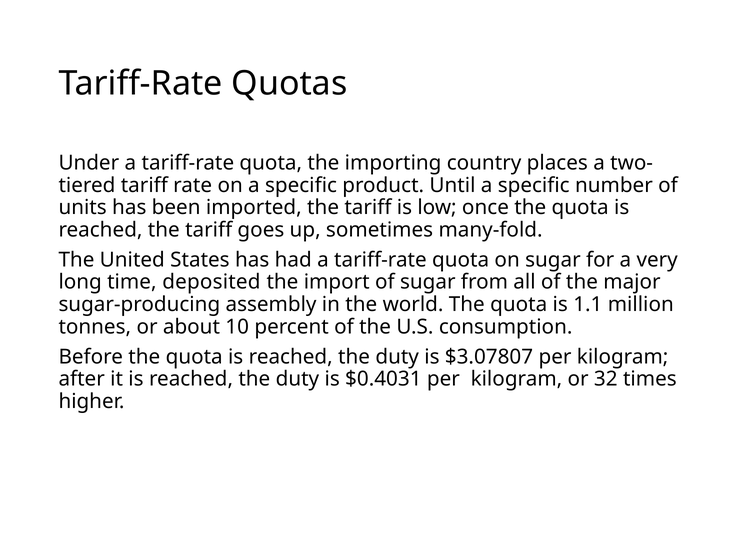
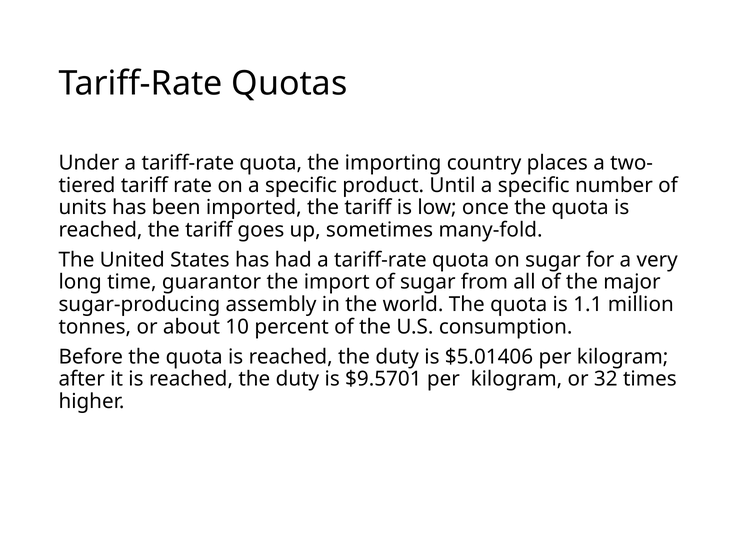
deposited: deposited -> guarantor (211, 282)
$3.07807: $3.07807 -> $5.01406 (489, 357)
$0.4031: $0.4031 -> $9.5701 (383, 379)
